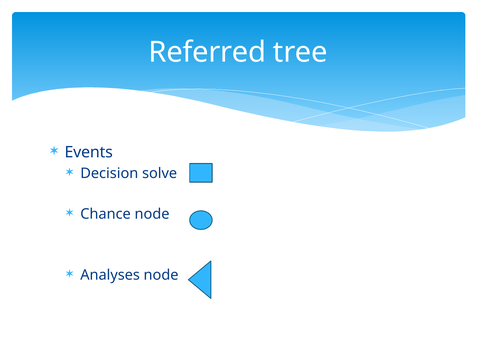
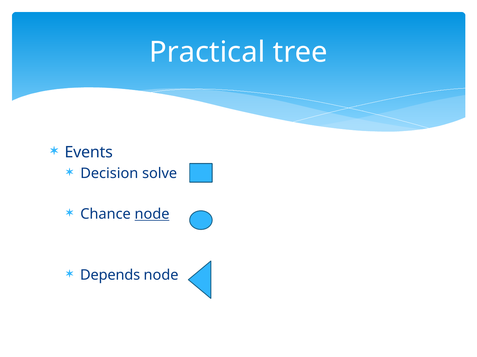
Referred: Referred -> Practical (207, 52)
node underline: none -> present (152, 214)
Analyses: Analyses -> Depends (110, 276)
